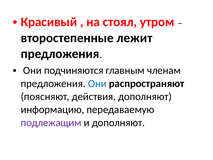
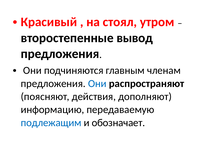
лежит: лежит -> вывод (135, 38)
подлежащим colour: purple -> blue (51, 122)
и дополняют: дополняют -> обозначает (118, 122)
